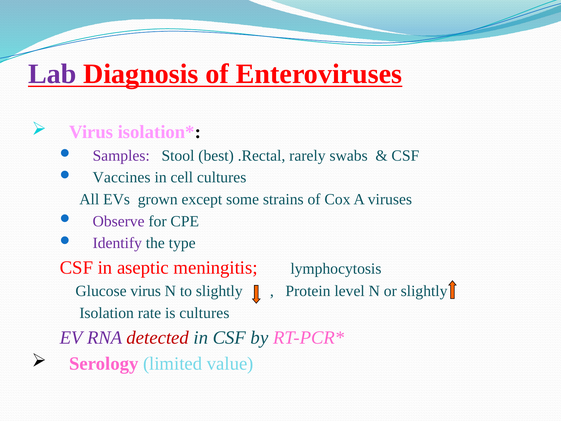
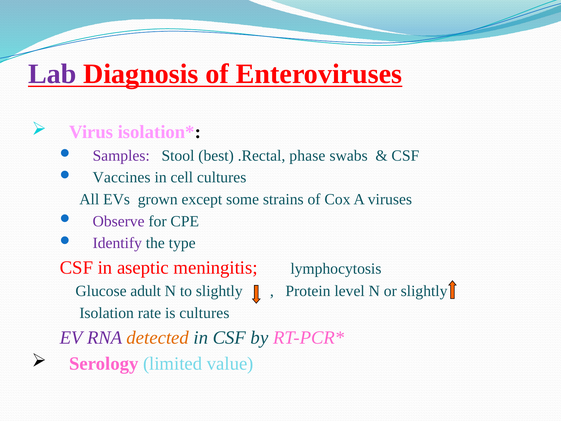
rarely: rarely -> phase (307, 156)
Glucose virus: virus -> adult (146, 291)
detected colour: red -> orange (158, 337)
